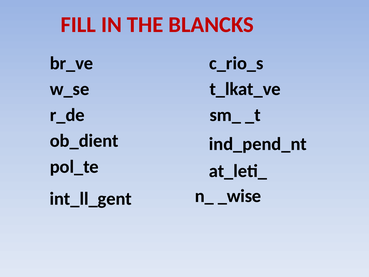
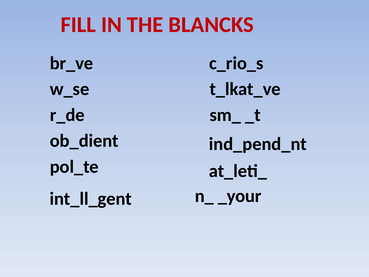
_wise: _wise -> _your (240, 196)
